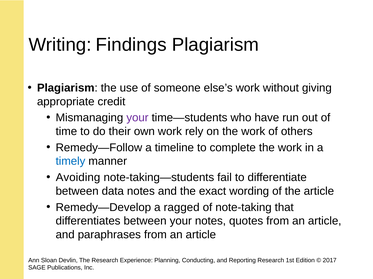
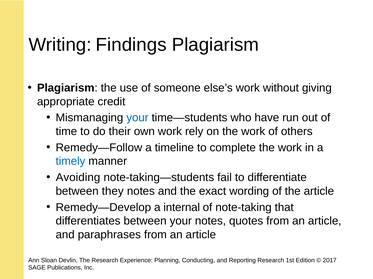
your colour: purple -> blue (137, 118)
data: data -> they (113, 192)
ragged: ragged -> internal (182, 208)
